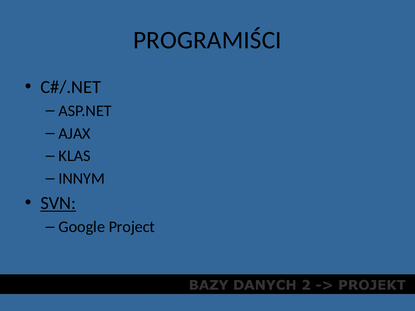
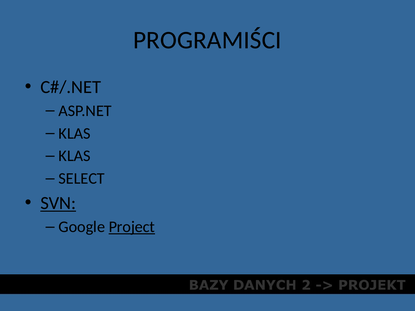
AJAX: AJAX -> KLAS (75, 134)
INNYM: INNYM -> SELECT (82, 179)
Project underline: none -> present (132, 227)
